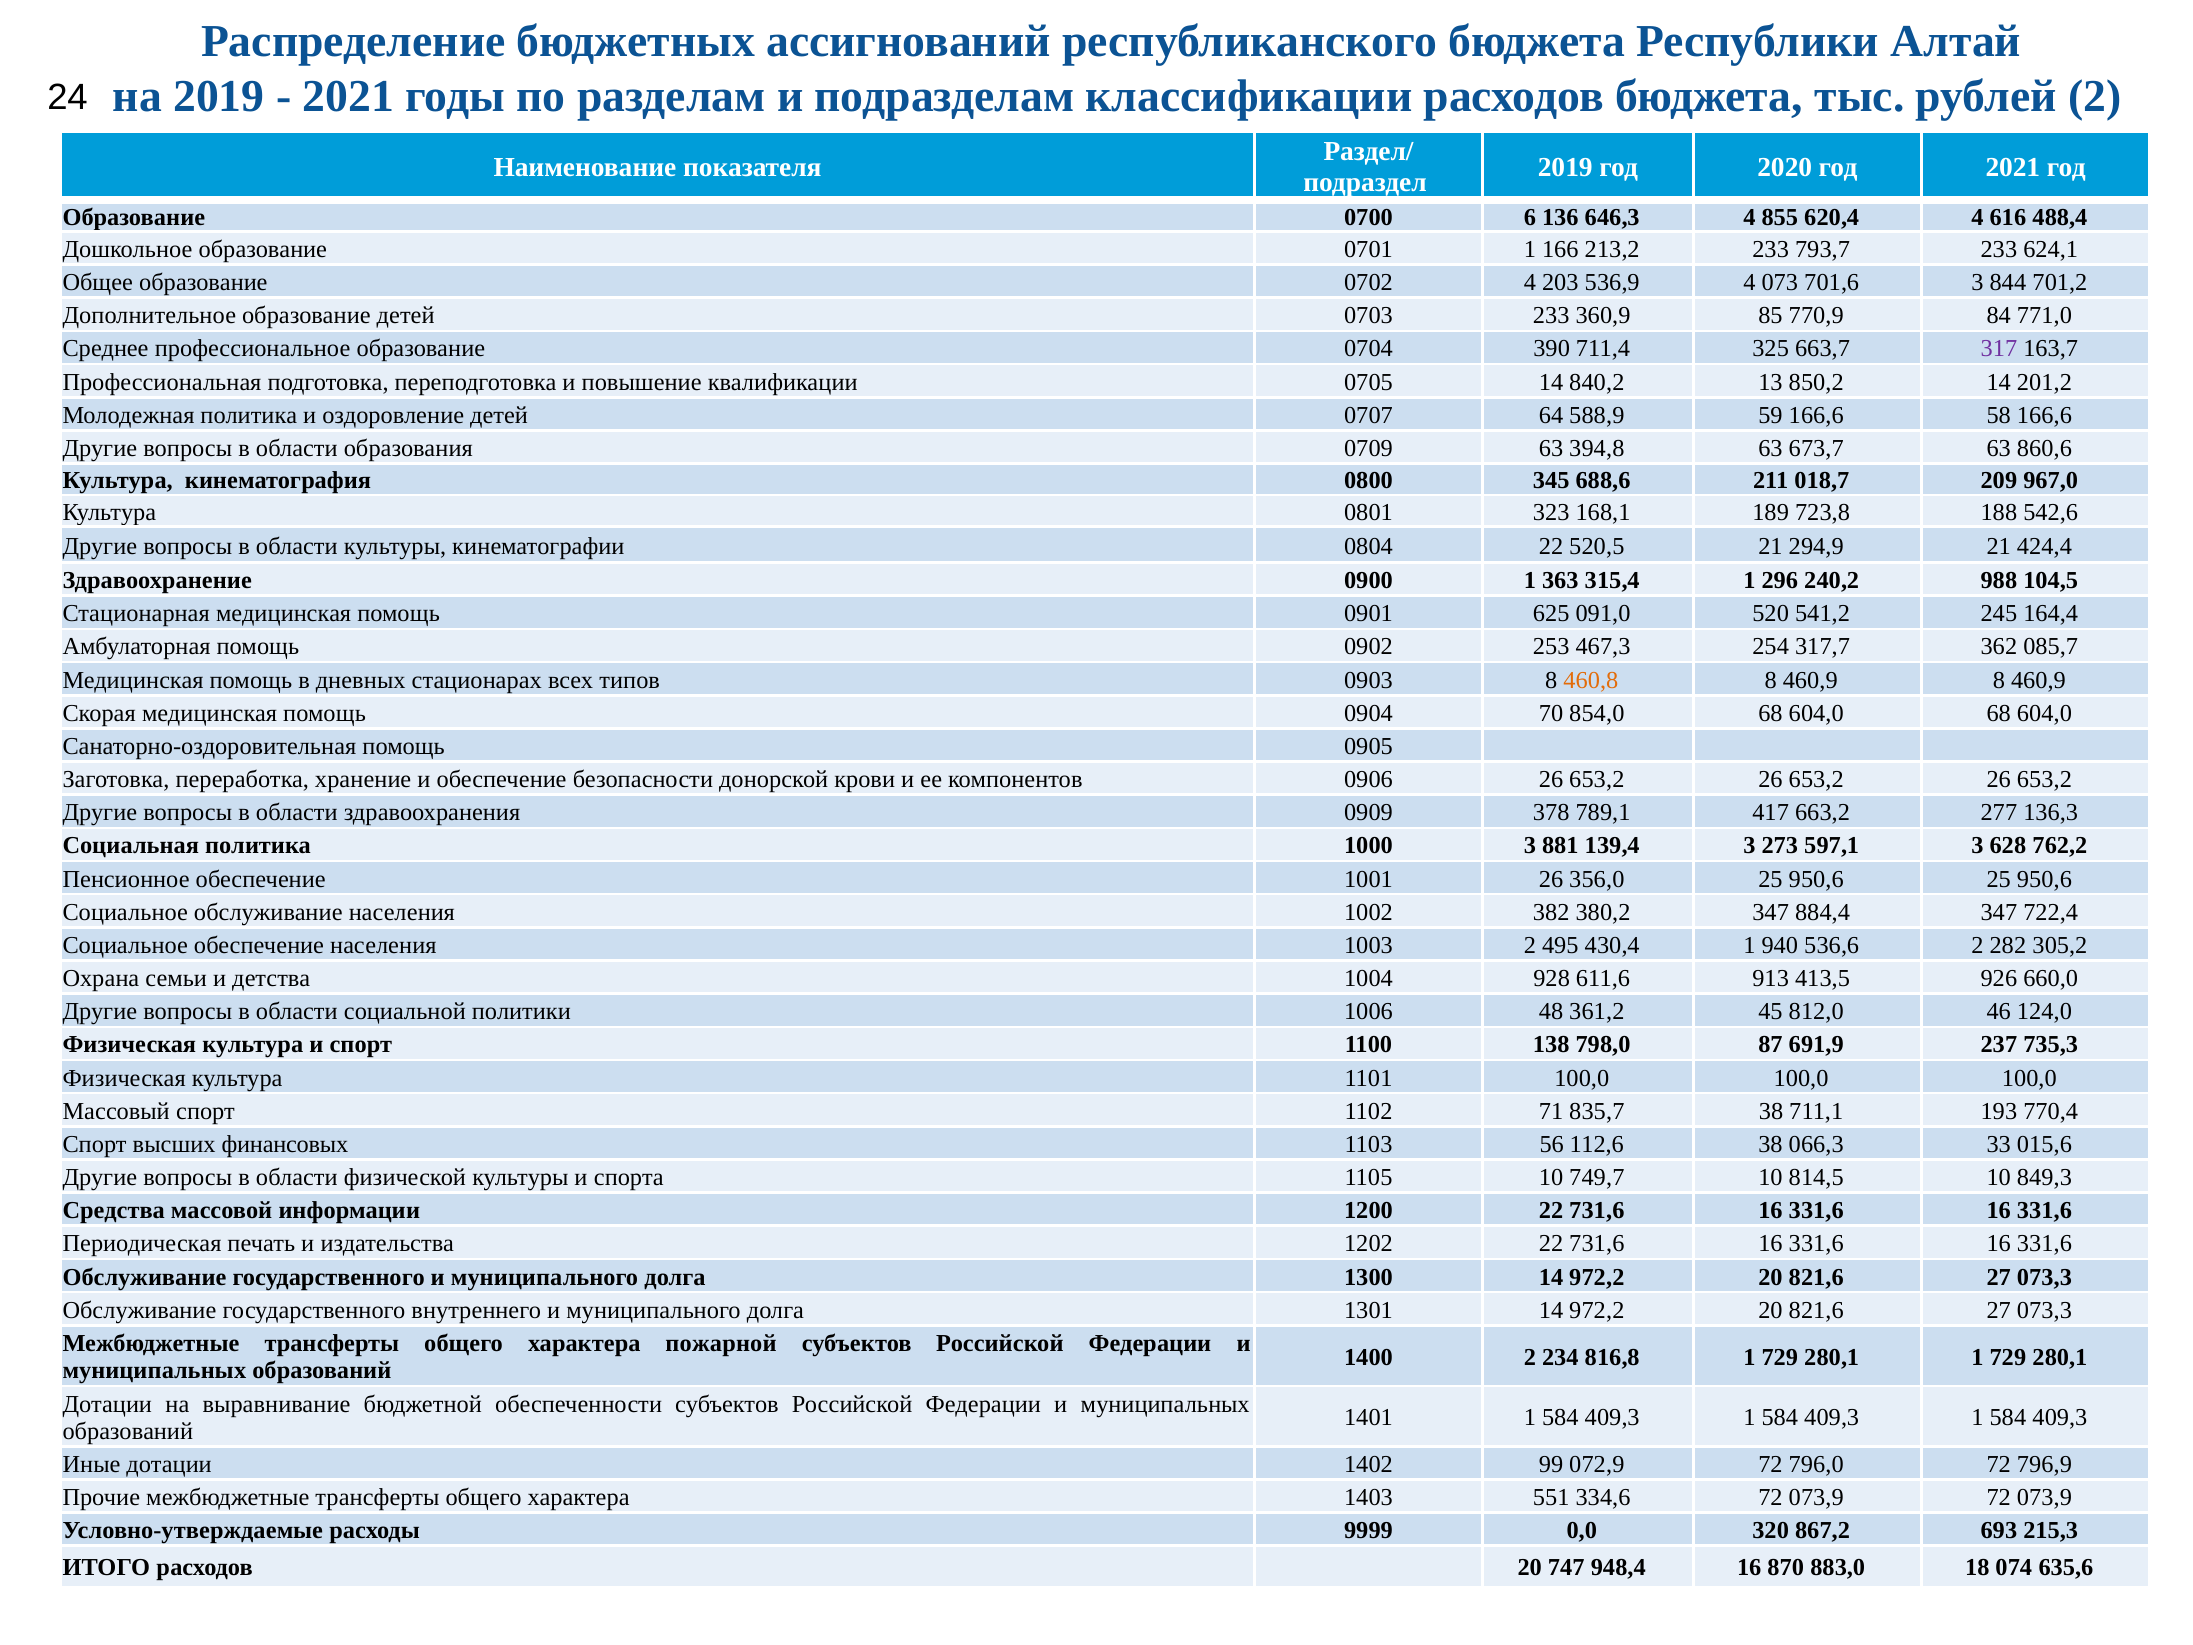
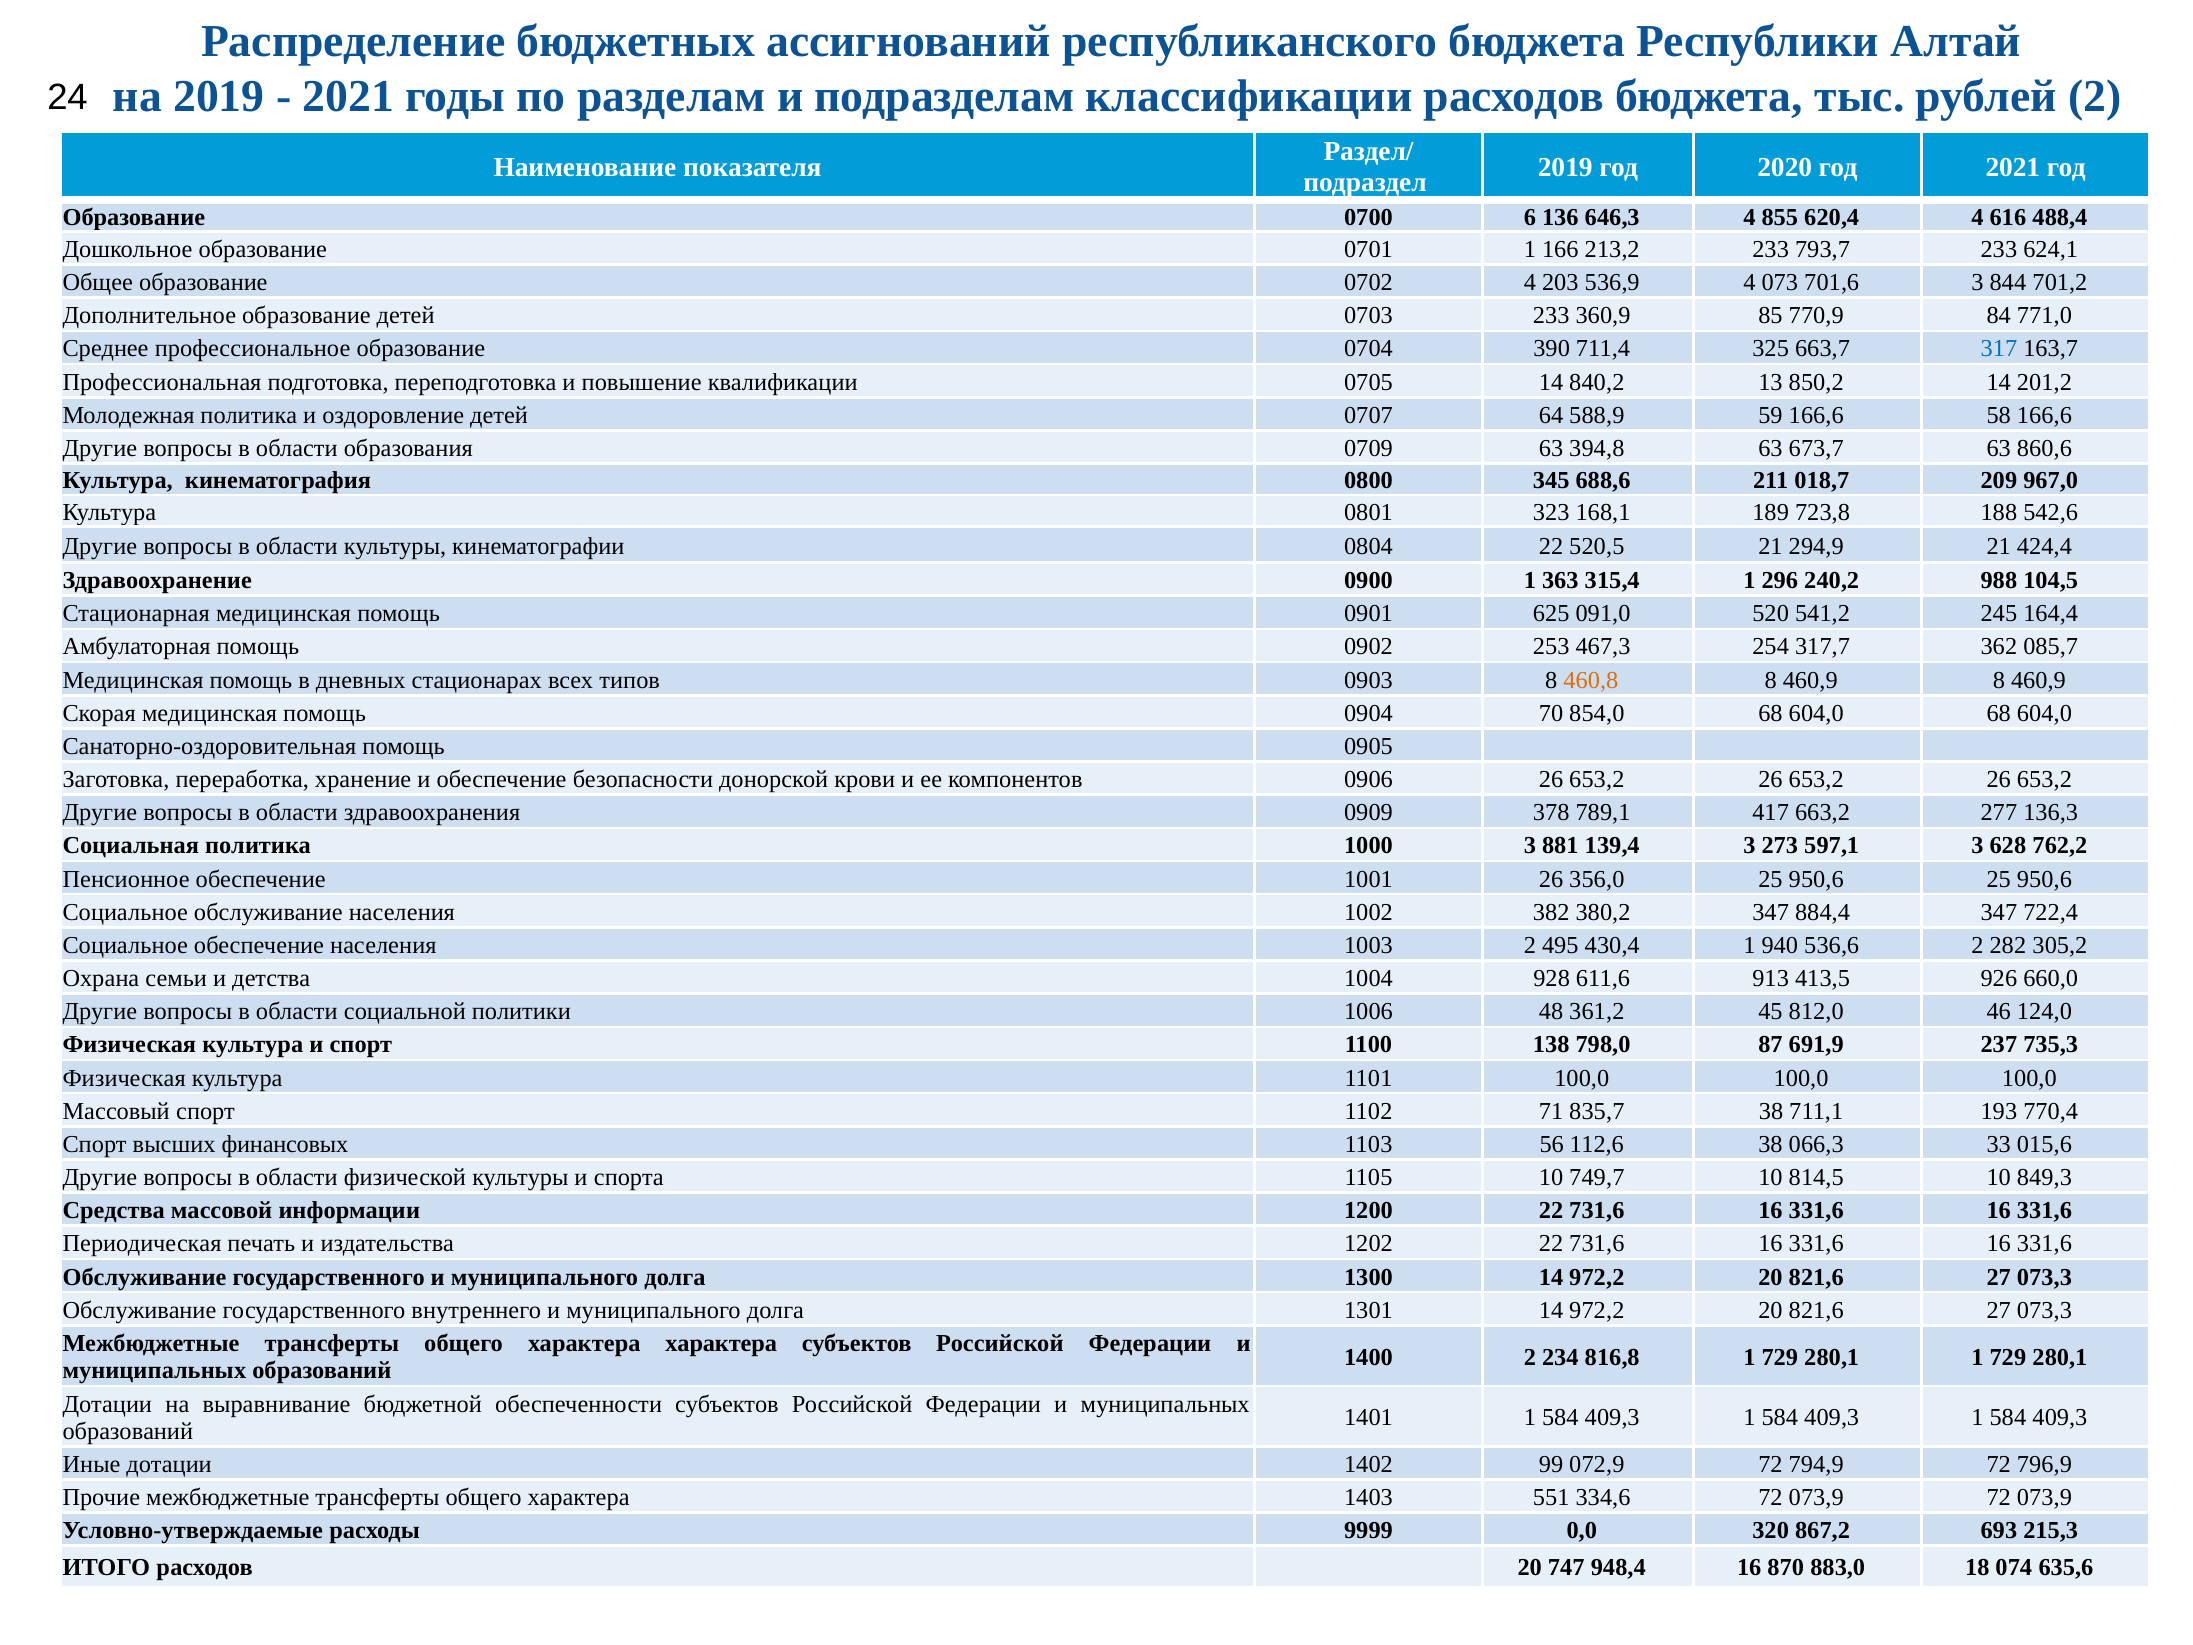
317 colour: purple -> blue (1999, 349)
характера пожарной: пожарной -> характера (721, 1343)
796,0: 796,0 -> 794,9 (1816, 1464)
